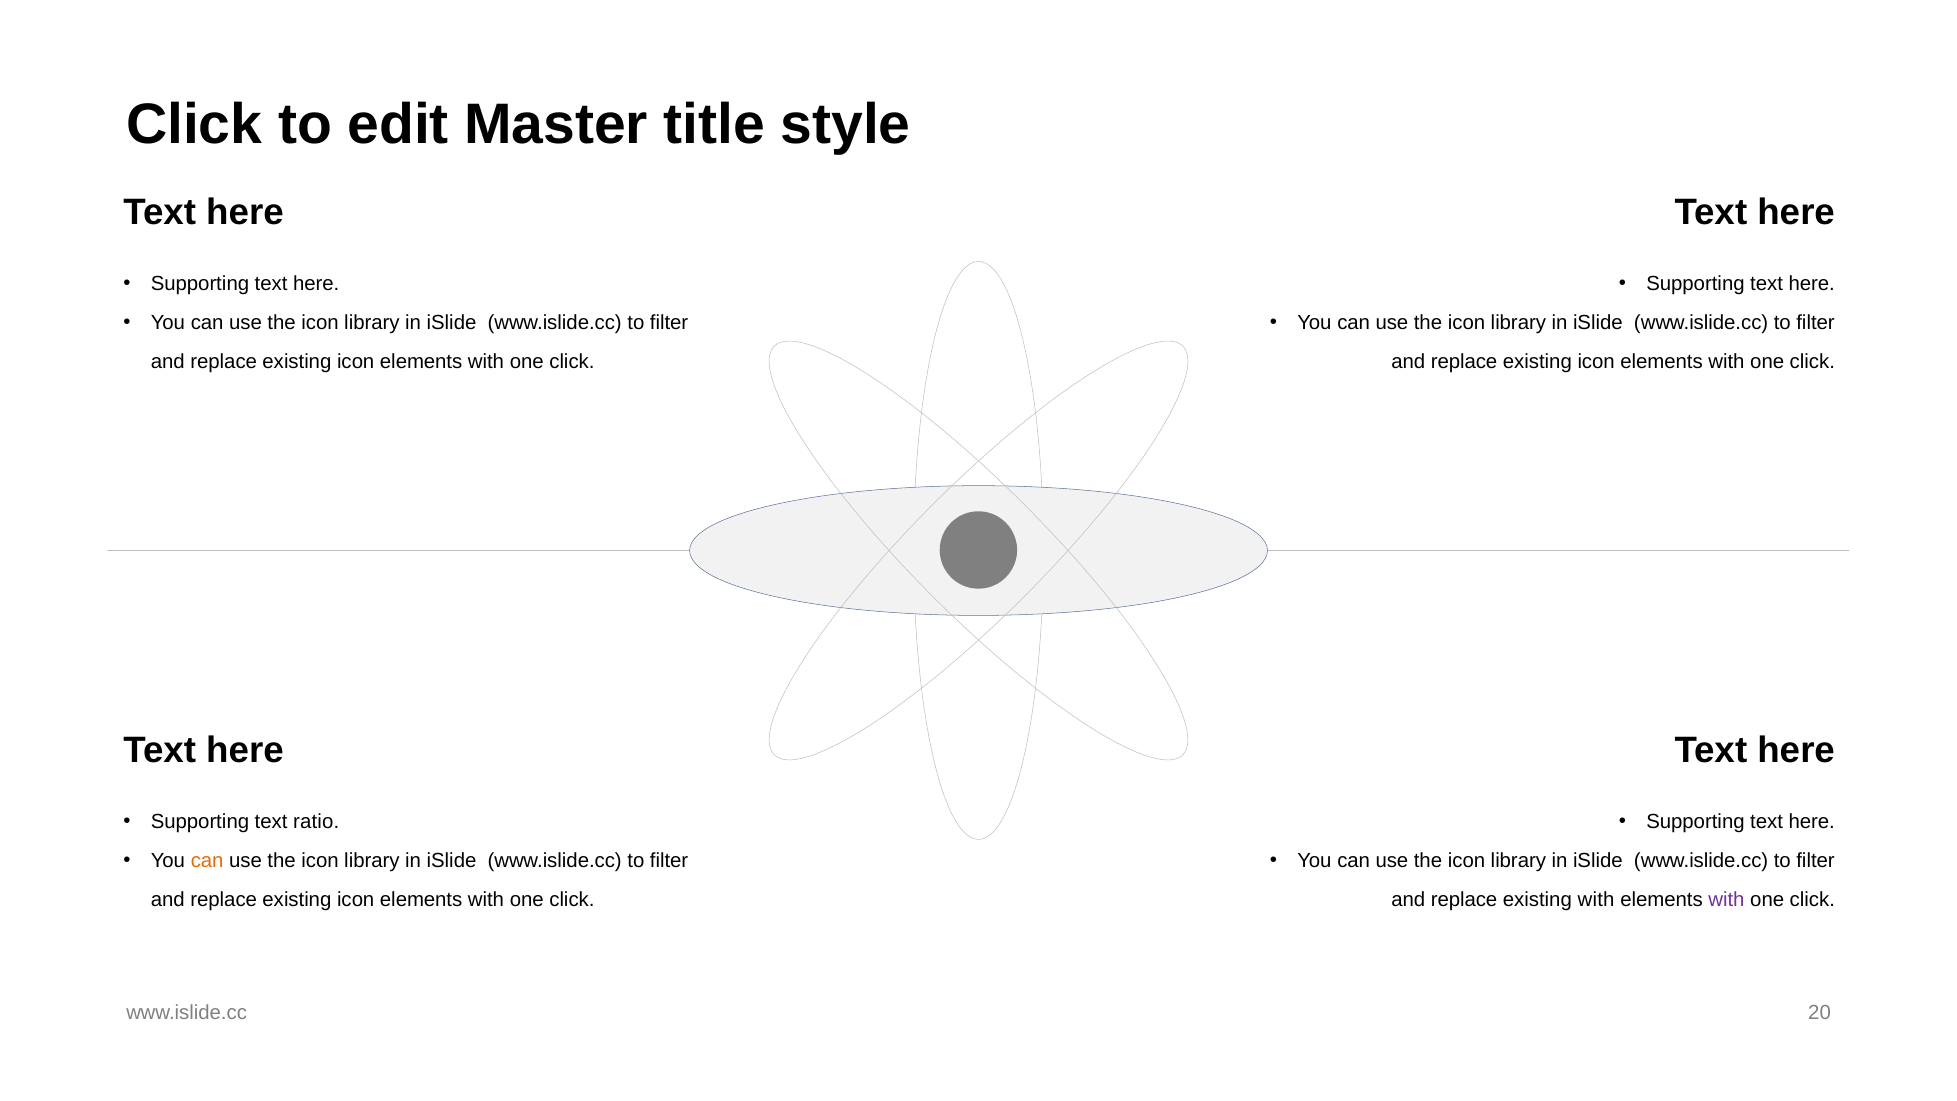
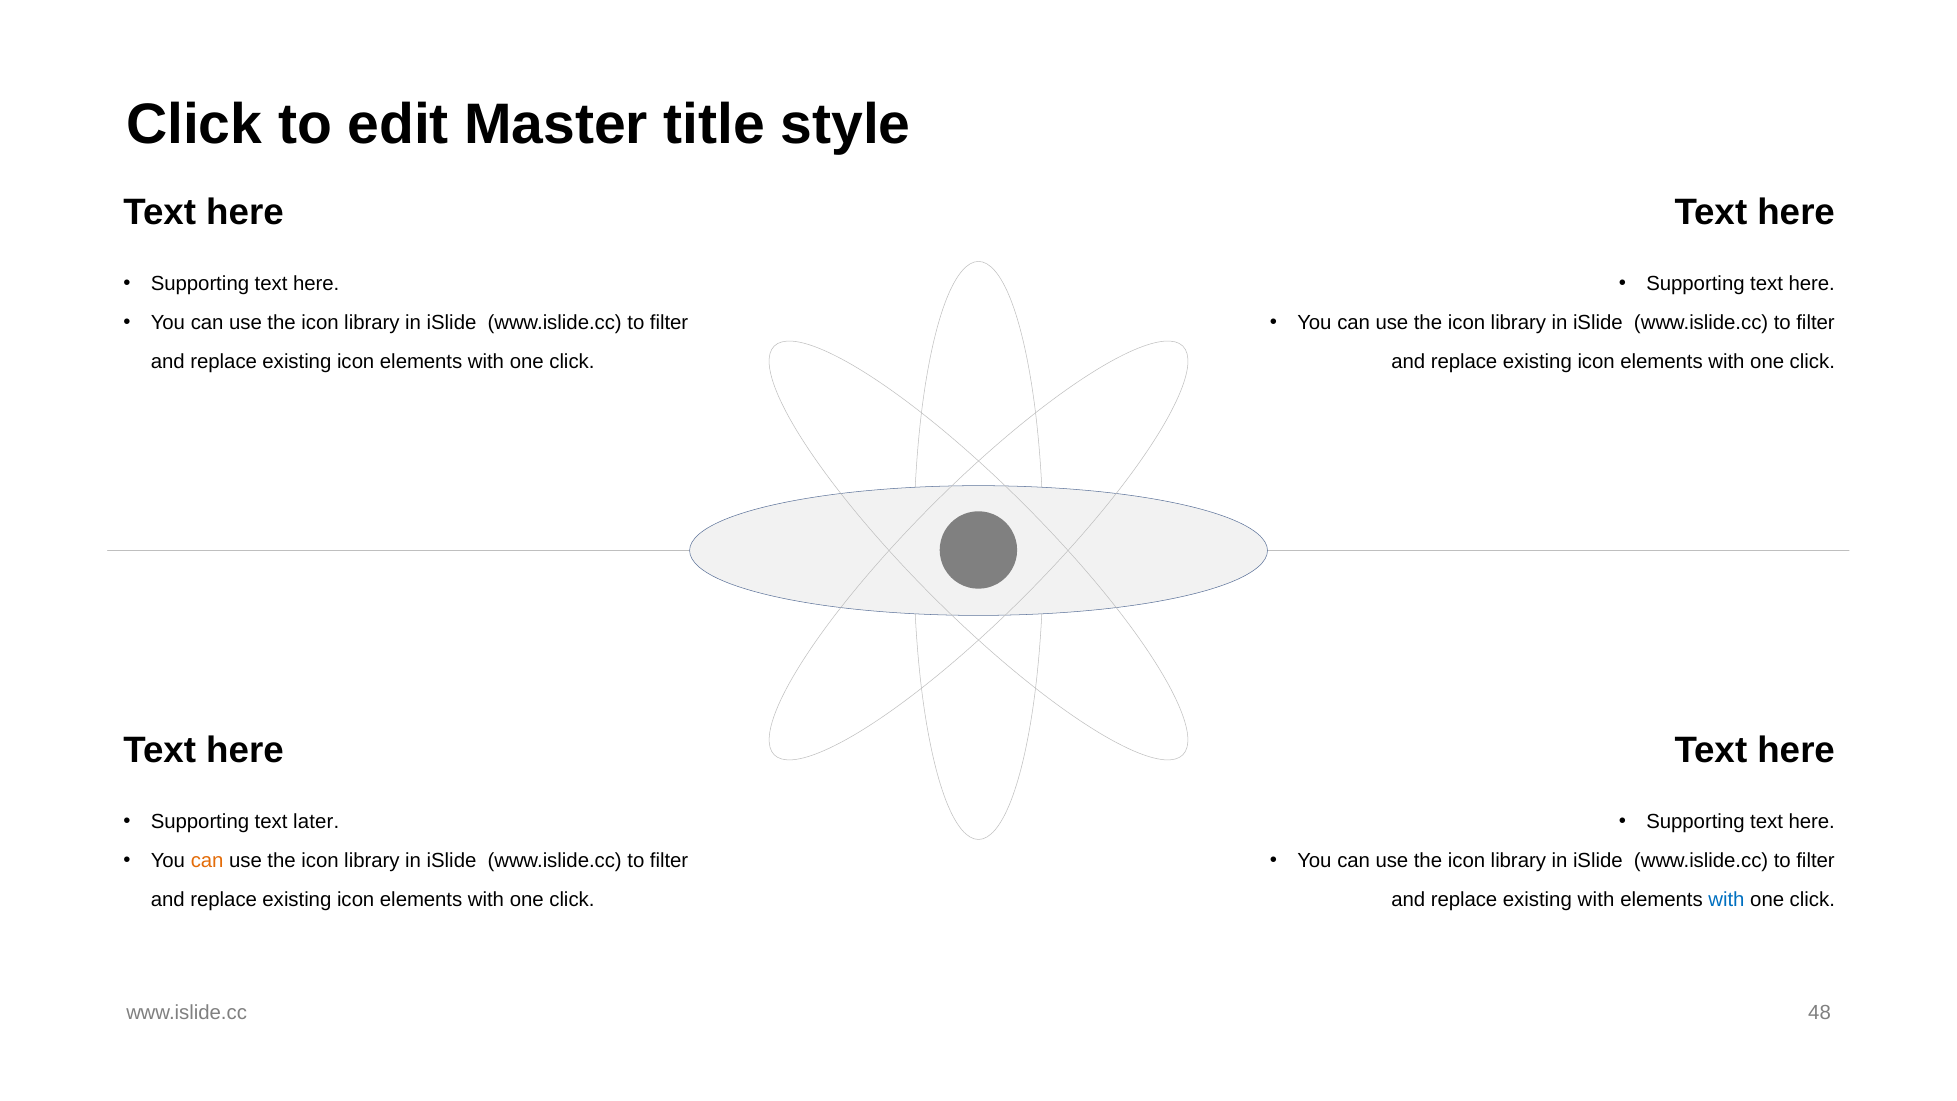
ratio: ratio -> later (316, 822)
with colour: purple -> blue (1726, 900)
20: 20 -> 48 (1820, 1013)
